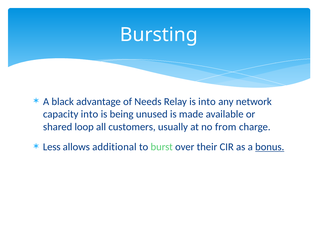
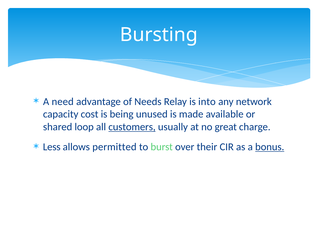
black: black -> need (63, 102)
capacity into: into -> cost (90, 114)
customers underline: none -> present (132, 127)
from: from -> great (226, 127)
additional: additional -> permitted (114, 147)
